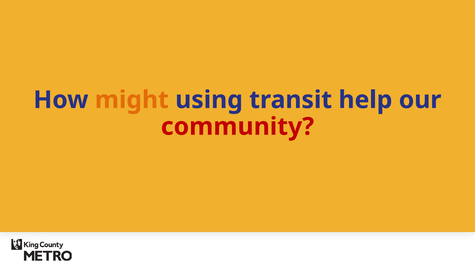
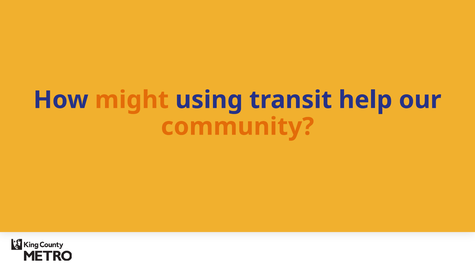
community colour: red -> orange (237, 127)
